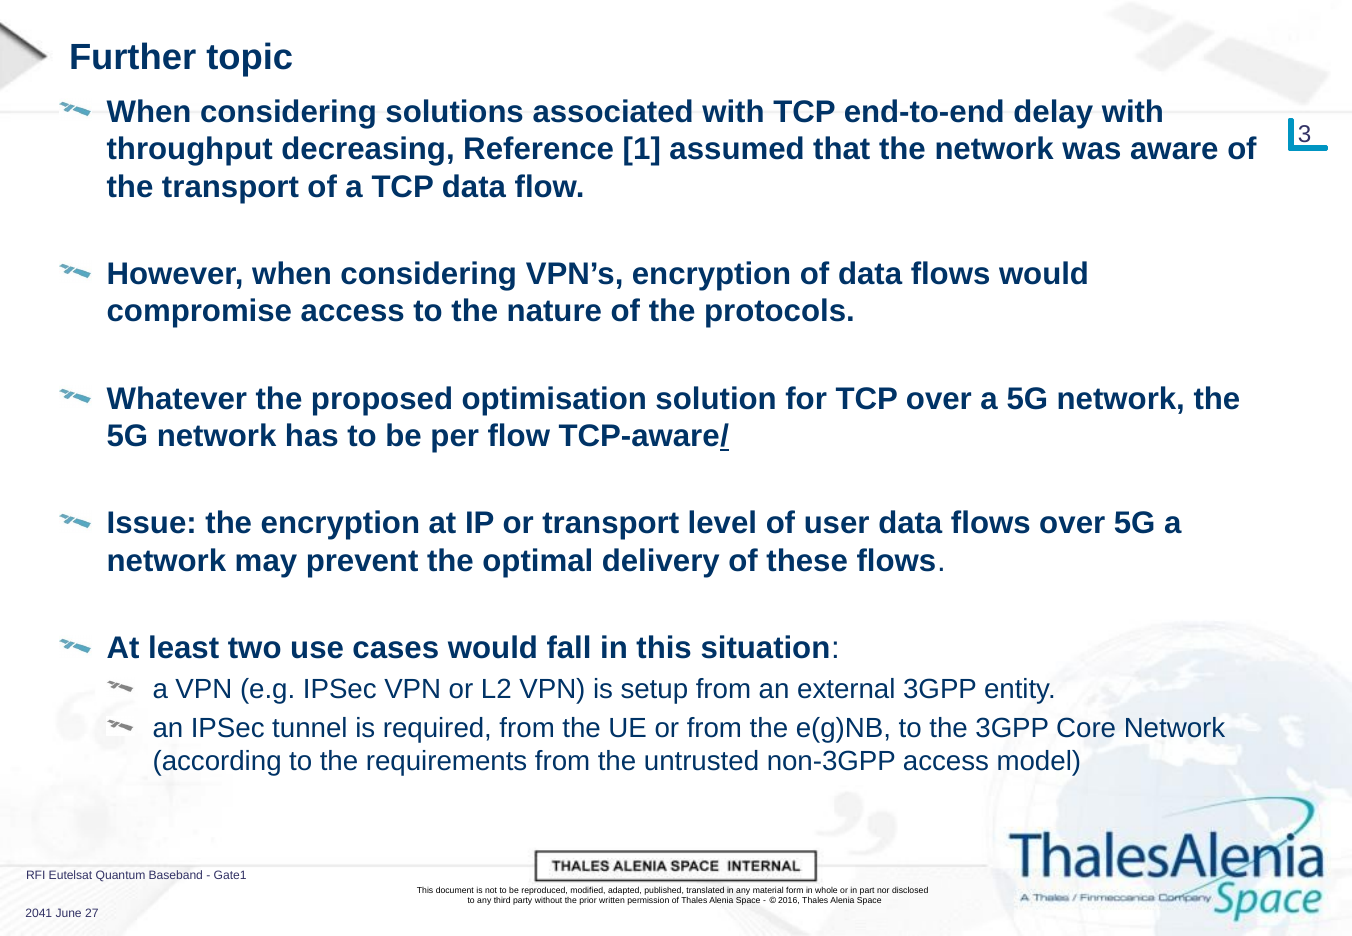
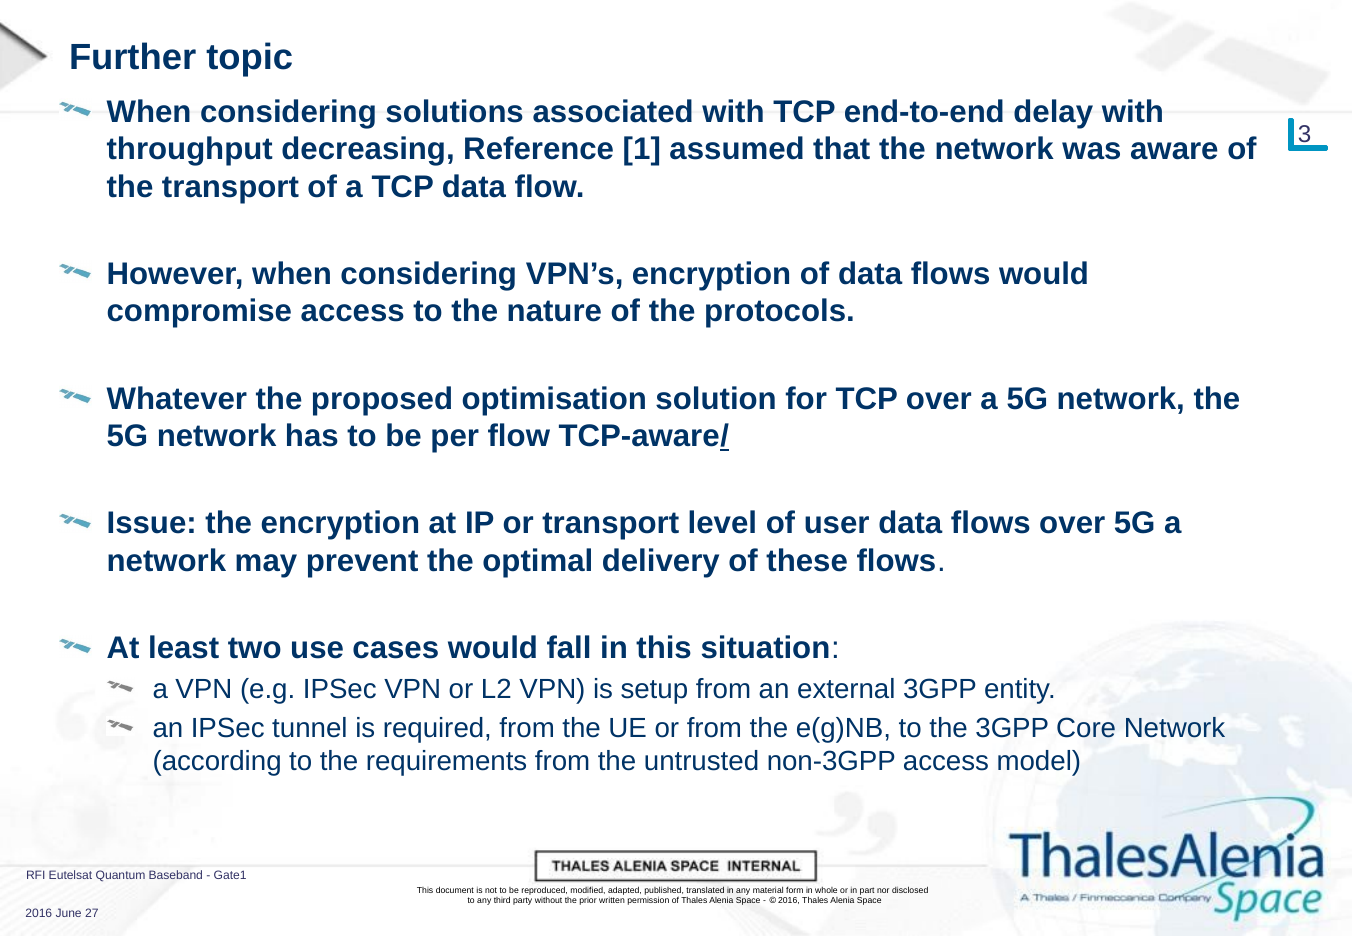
2041: 2041 -> 2016 (39, 913)
